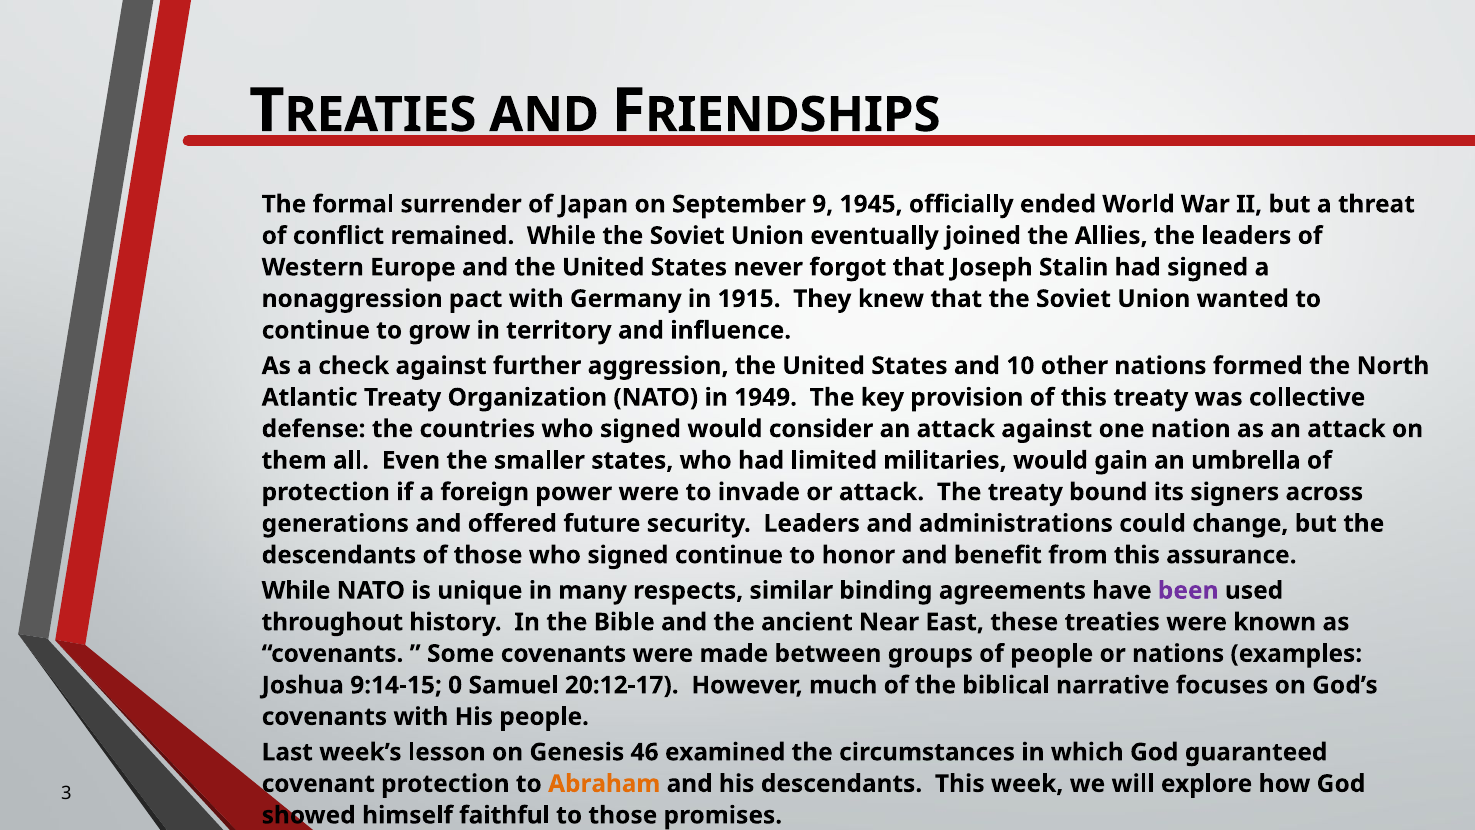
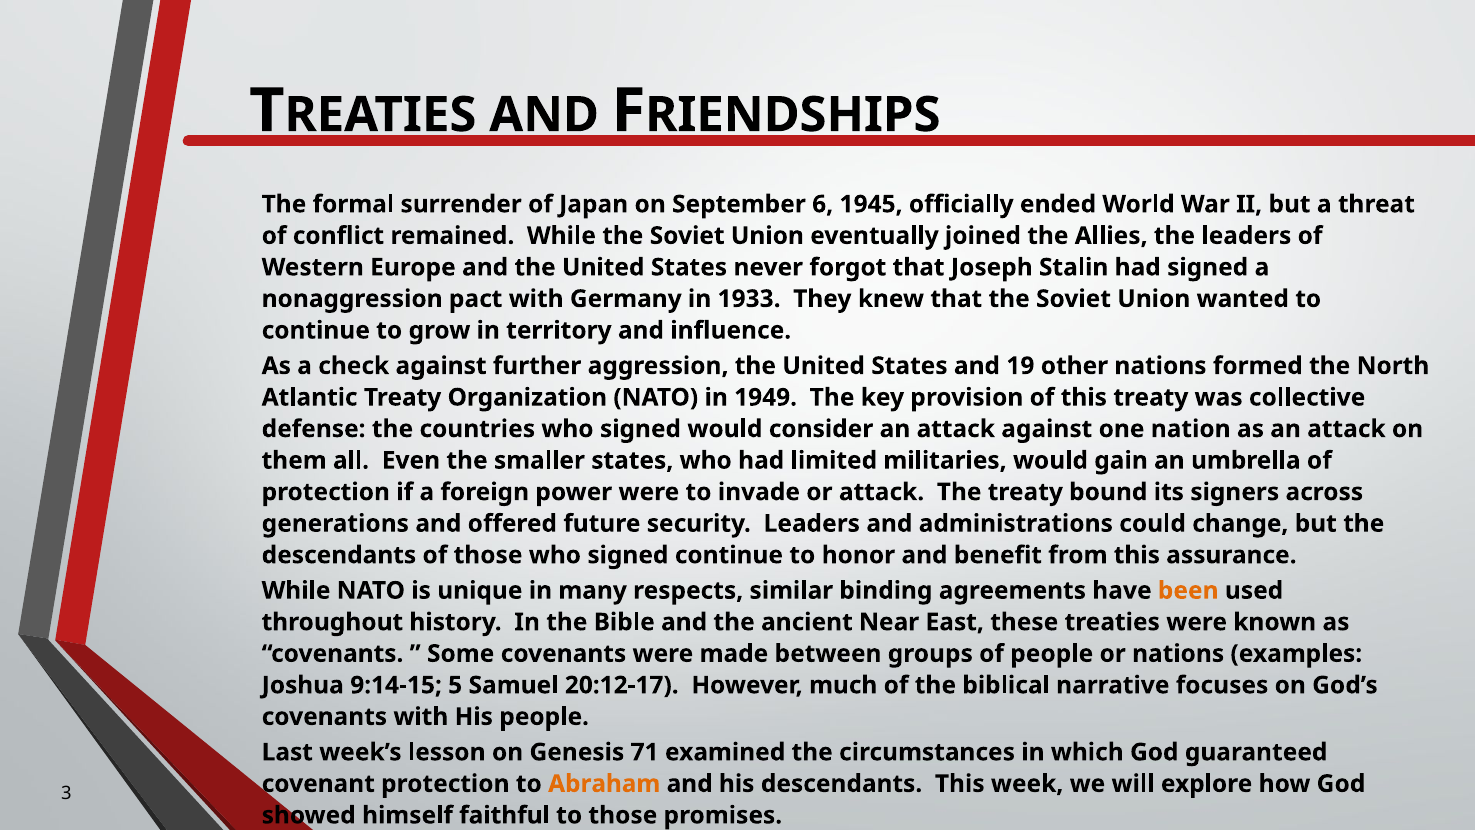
9: 9 -> 6 (823, 204)
1915: 1915 -> 1933 (749, 299)
10: 10 -> 19 (1020, 366)
been colour: purple -> orange (1188, 590)
0: 0 -> 5 (455, 685)
46: 46 -> 71 (645, 752)
